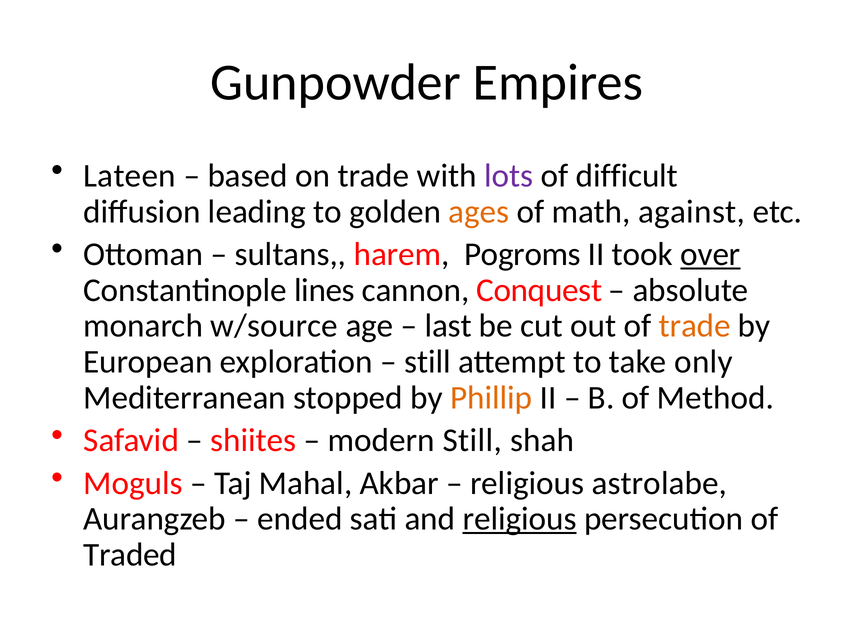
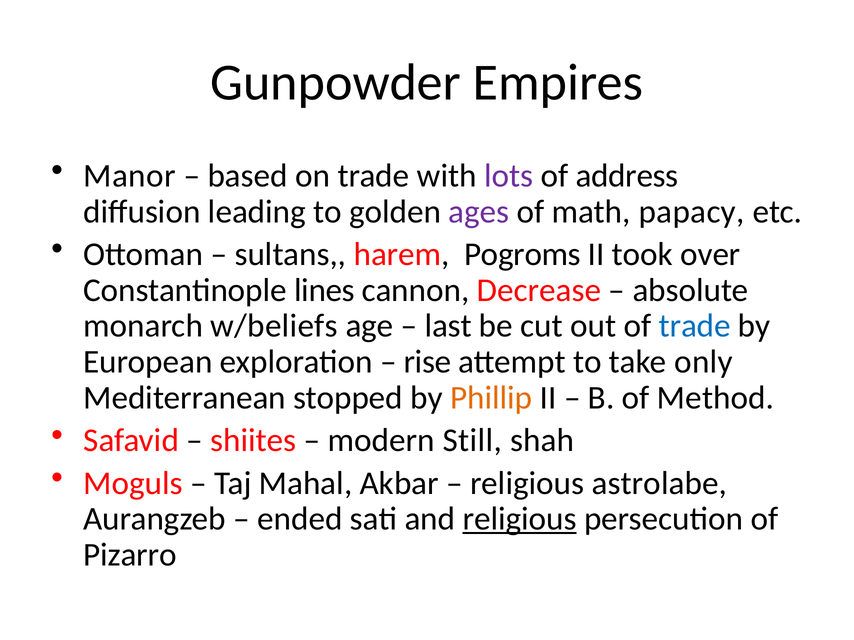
Lateen: Lateen -> Manor (130, 176)
difficult: difficult -> address (627, 176)
ages colour: orange -> purple (479, 212)
against: against -> papacy (692, 212)
over underline: present -> none (710, 255)
Conquest: Conquest -> Decrease (539, 290)
w/source: w/source -> w/beliefs (274, 326)
trade colour: orange -> blue (695, 326)
still: still -> rise (428, 362)
Traded: Traded -> Pizarro (130, 555)
